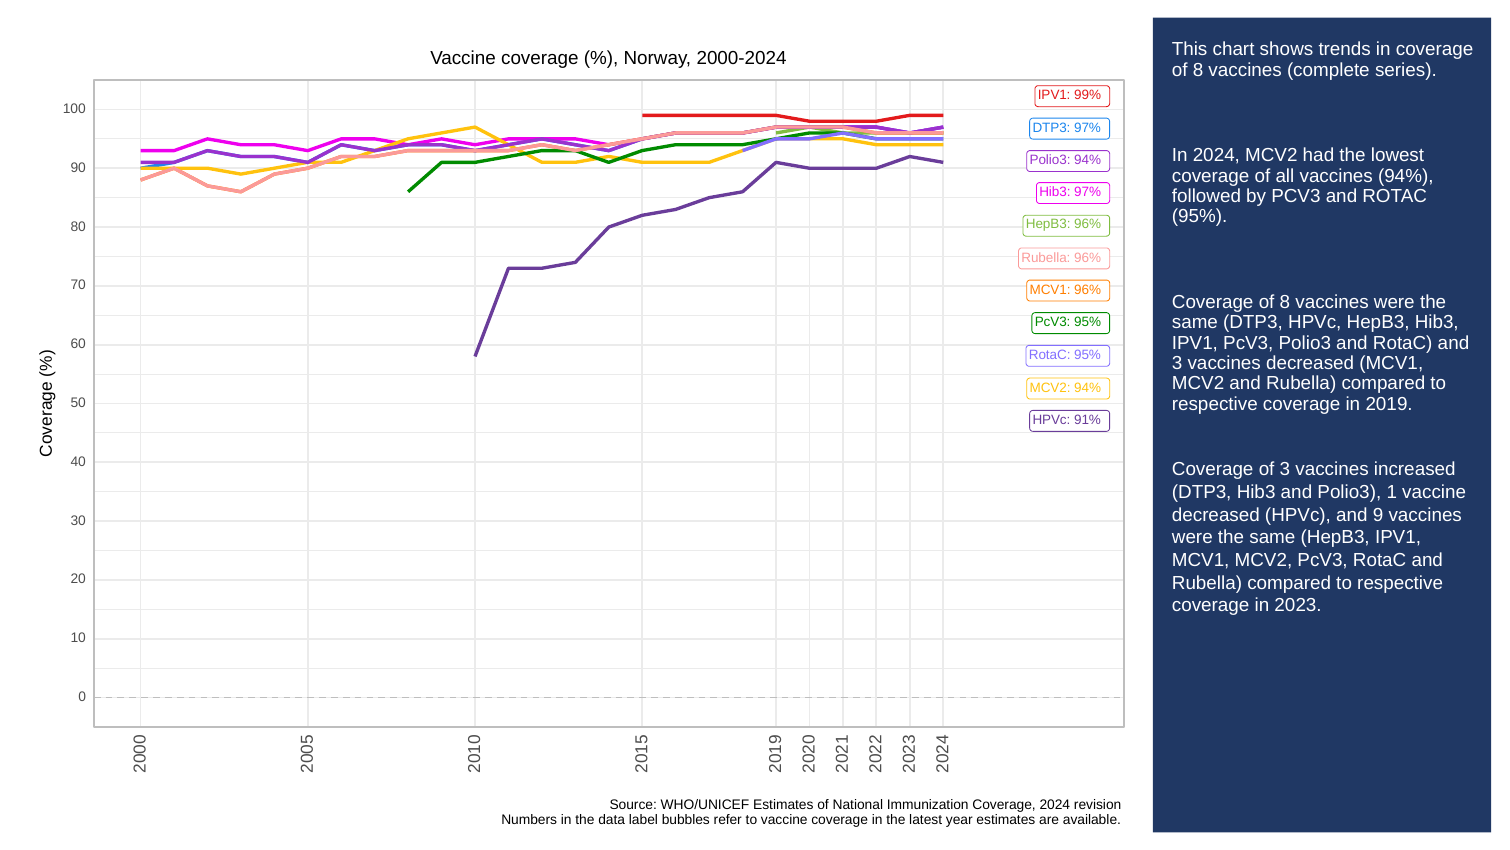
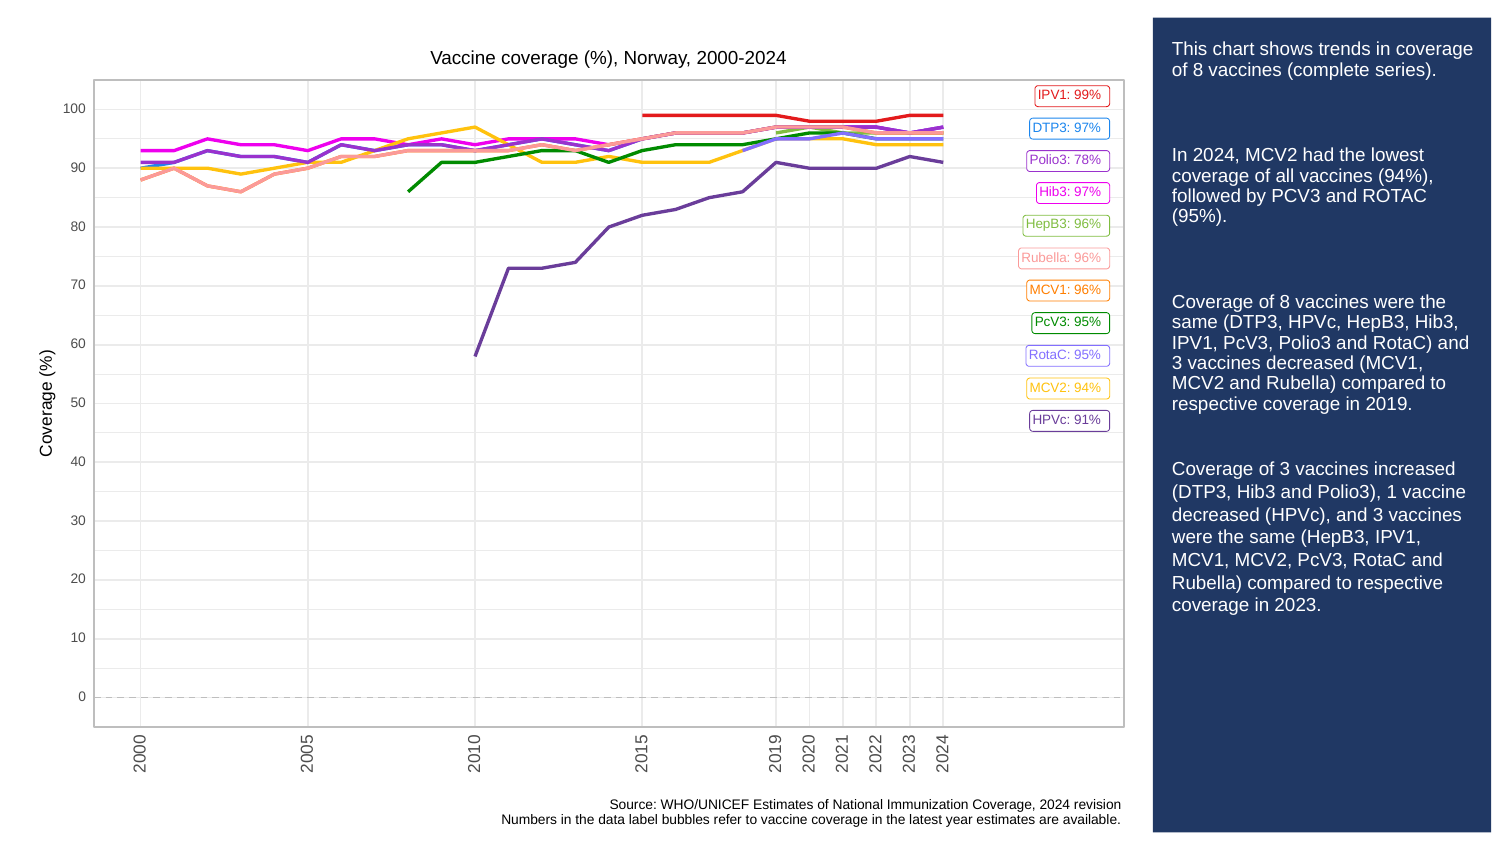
Polio3 94%: 94% -> 78% (1088, 160)
HPVc and 9: 9 -> 3 (1378, 515)
